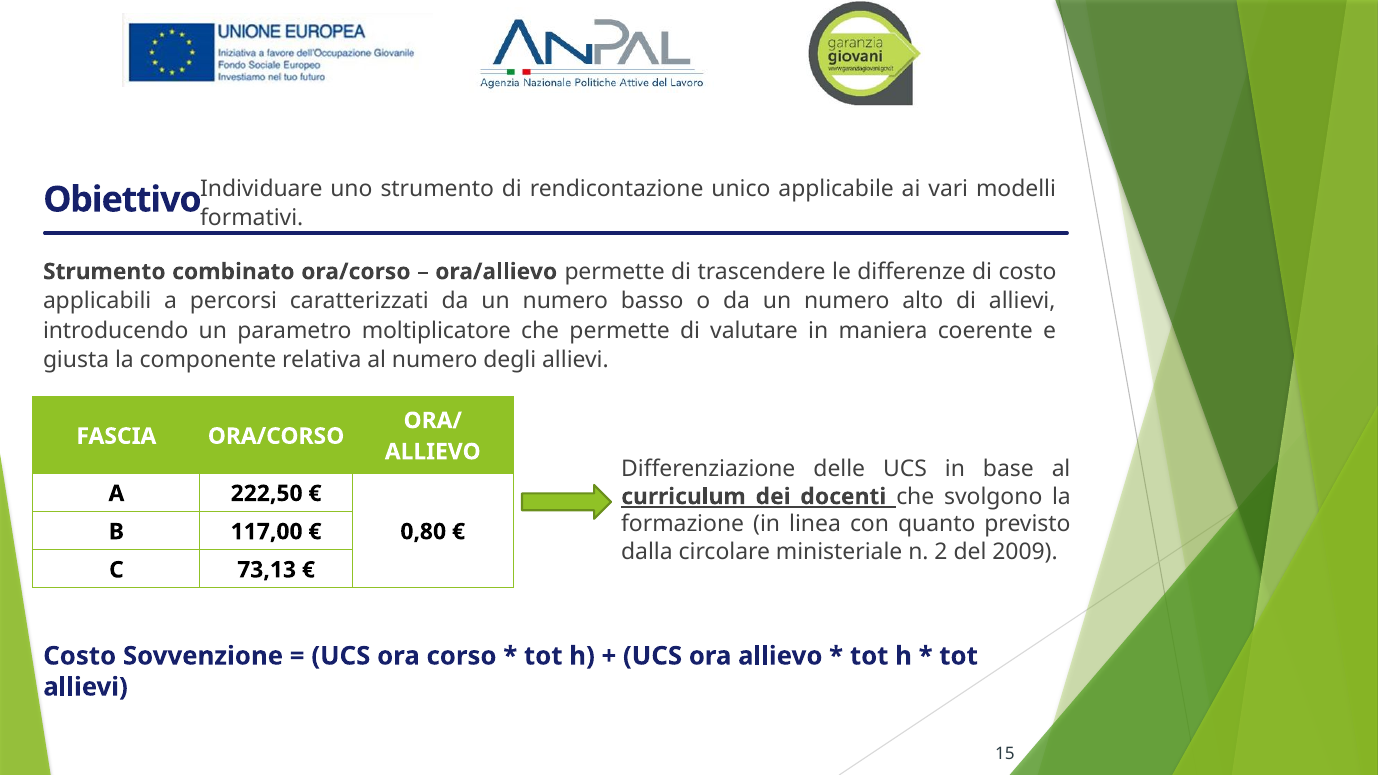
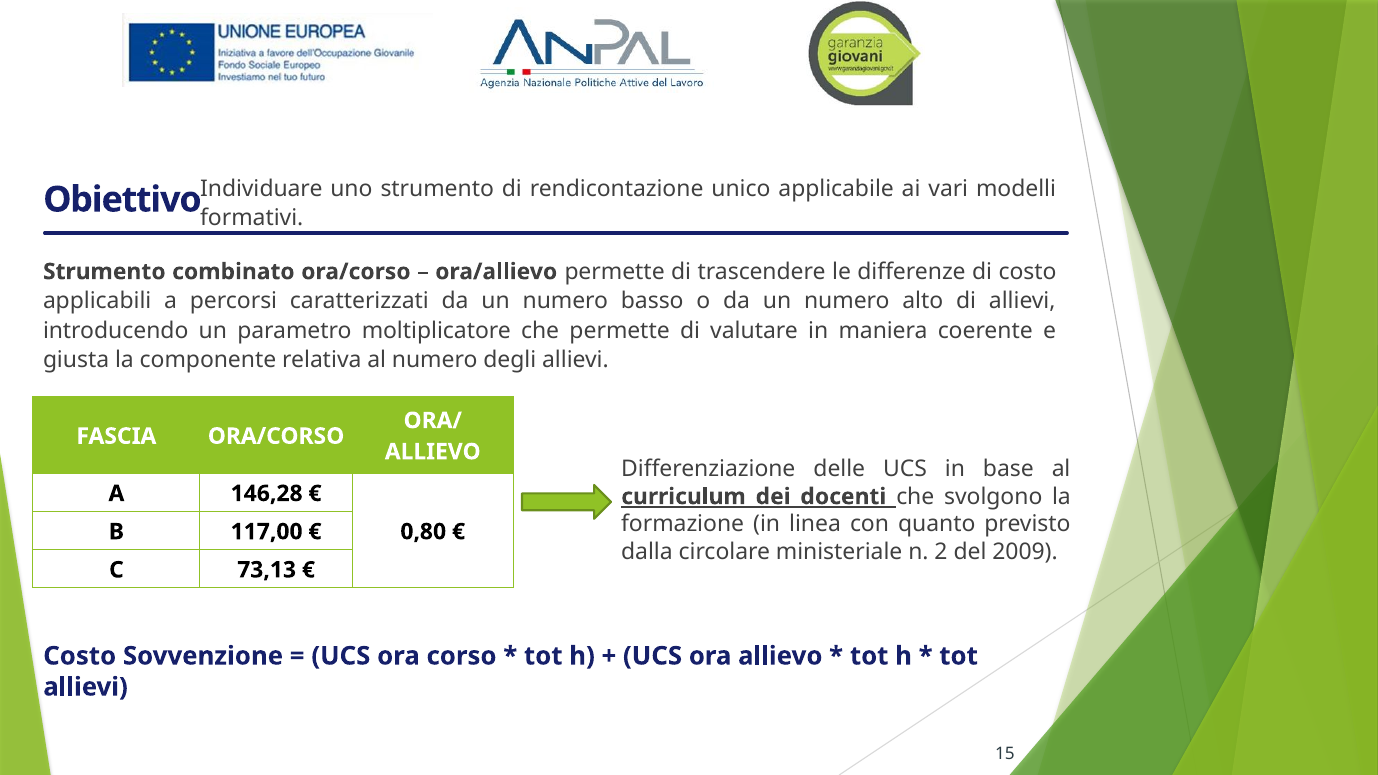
222,50: 222,50 -> 146,28 (267, 494)
